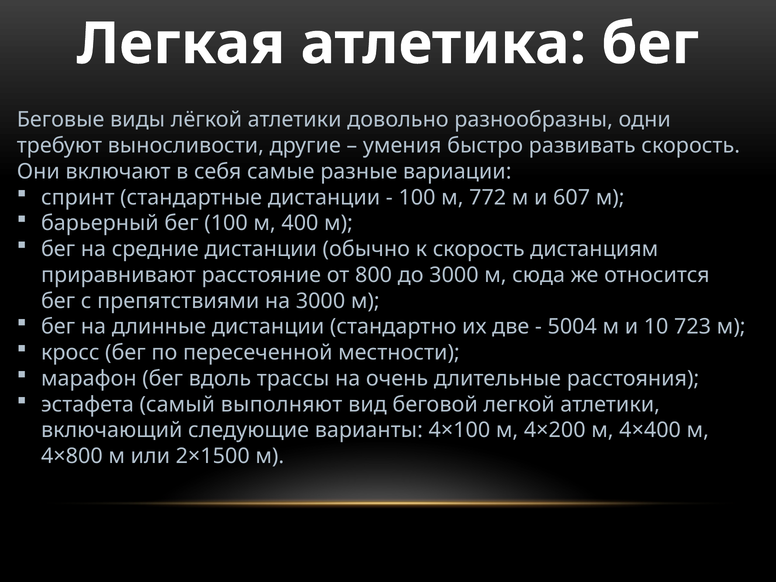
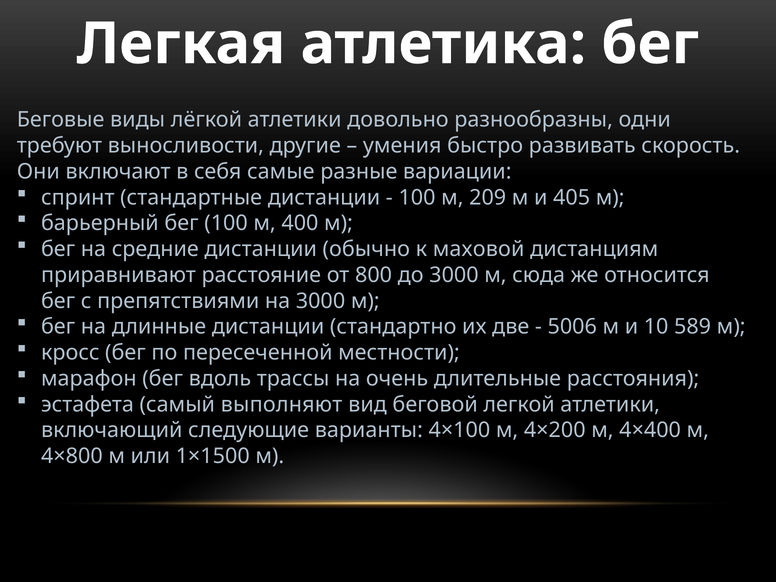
772: 772 -> 209 (488, 197)
607: 607 -> 405 (572, 197)
к скорость: скорость -> маховой (479, 249)
5004: 5004 -> 5006 (572, 327)
723: 723 -> 589 (693, 327)
2×1500: 2×1500 -> 1×1500 (213, 456)
